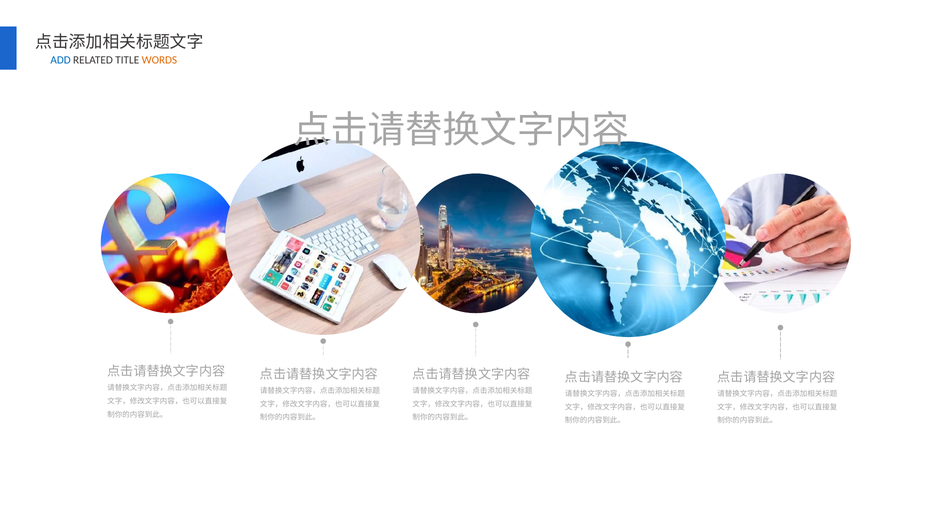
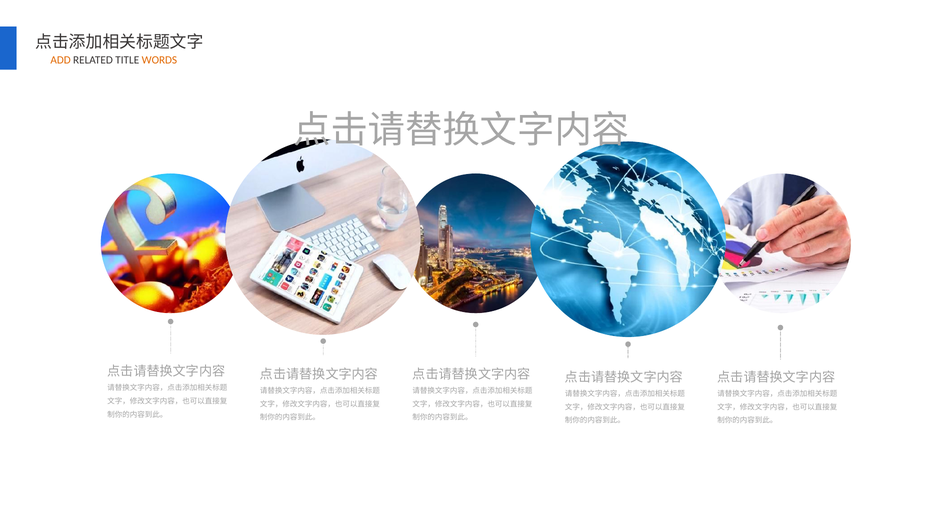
ADD colour: blue -> orange (61, 60)
